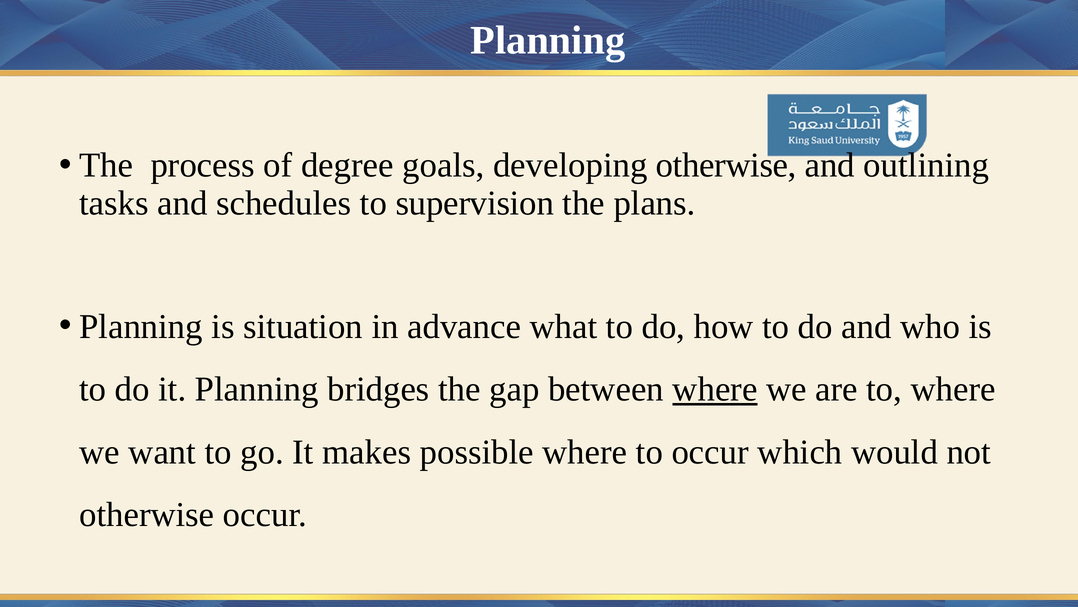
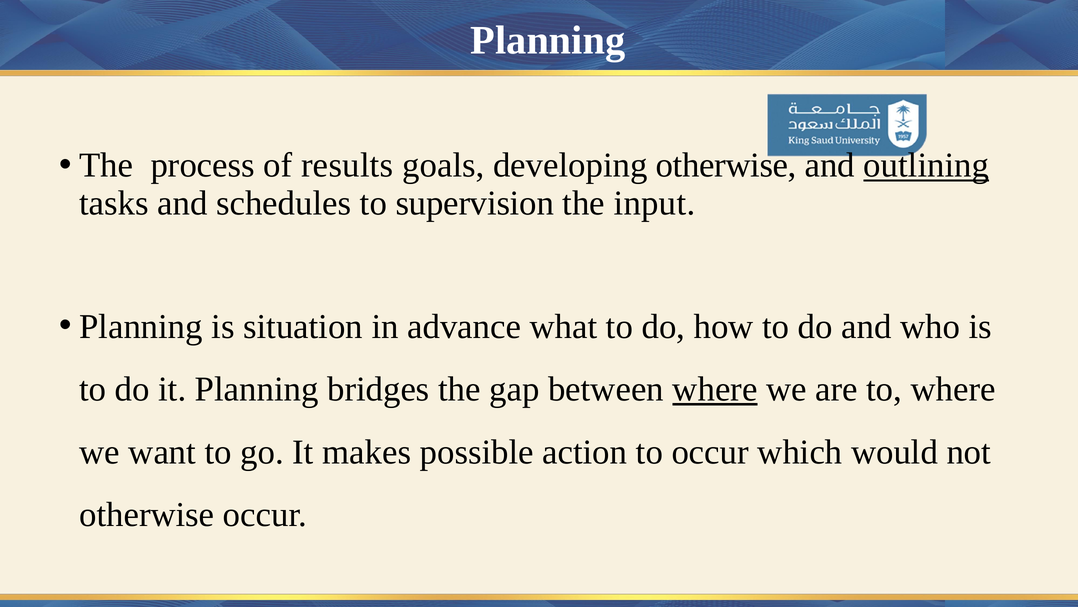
degree: degree -> results (347, 165)
outlining underline: none -> present (926, 165)
plans: plans -> input (654, 203)
possible where: where -> action (585, 452)
